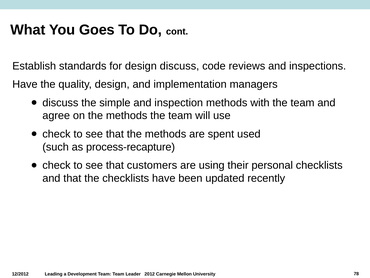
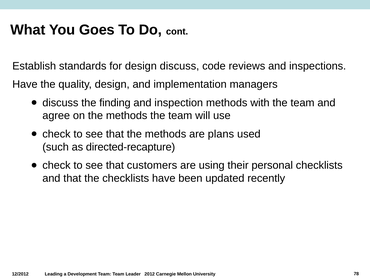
simple: simple -> finding (115, 102)
spent: spent -> plans (221, 134)
process-recapture: process-recapture -> directed-recapture (131, 147)
